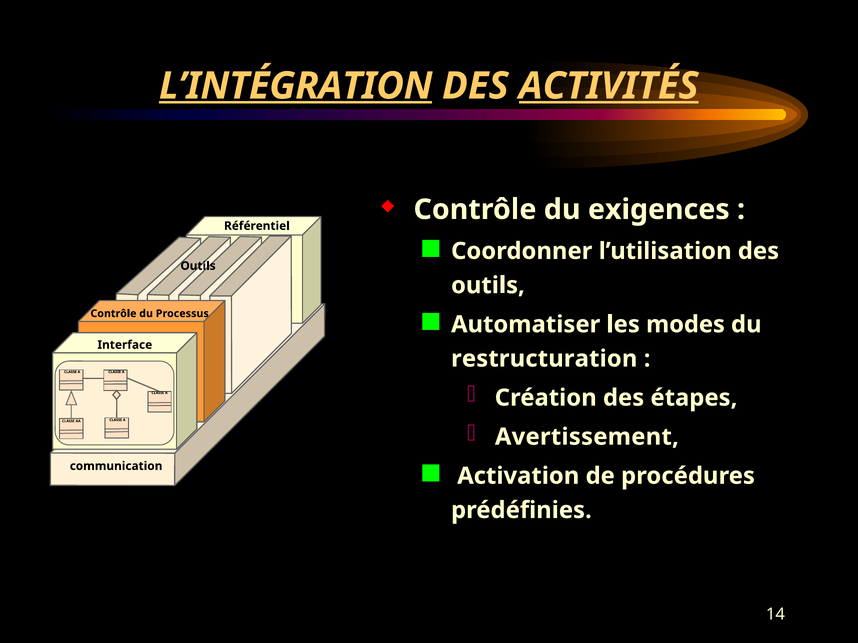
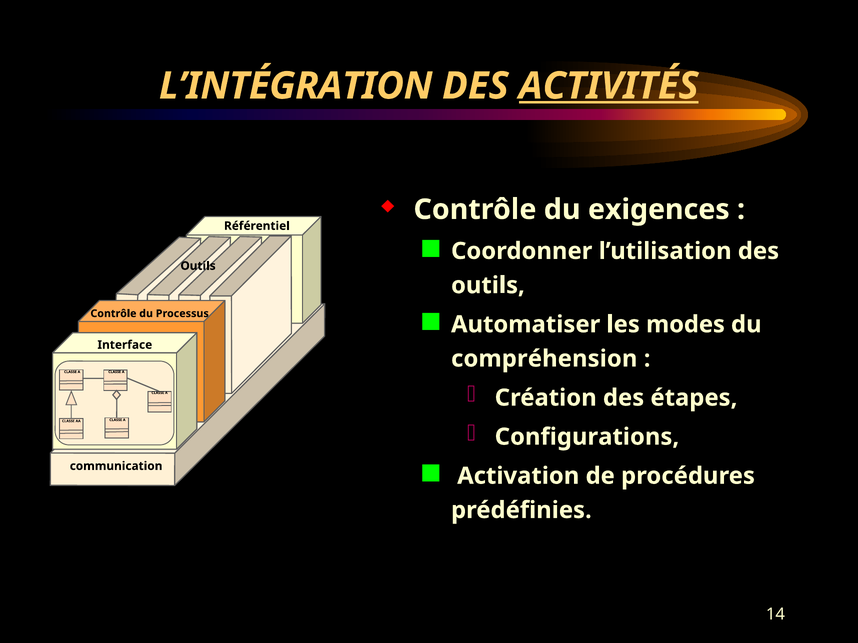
L’INTÉGRATION underline: present -> none (296, 86)
restructuration: restructuration -> compréhension (544, 359)
Avertissement: Avertissement -> Configurations (587, 437)
